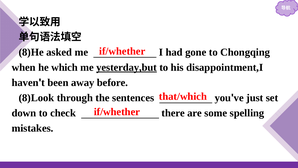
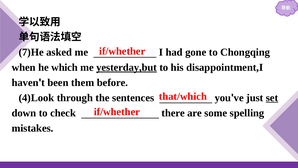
8)He: 8)He -> 7)He (31, 52)
away: away -> them (83, 82)
8)Look: 8)Look -> 4)Look (36, 98)
set underline: none -> present (272, 98)
